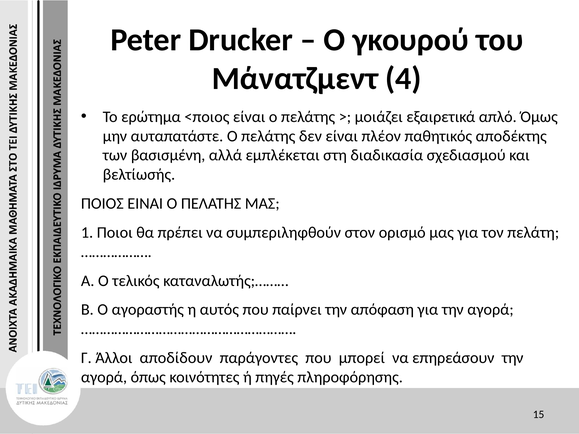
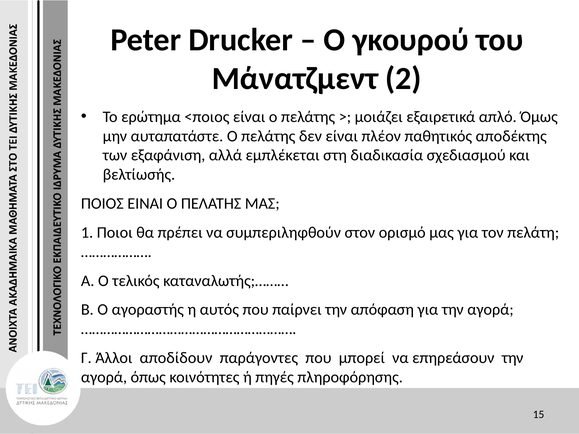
4: 4 -> 2 (403, 79)
βασισμένη: βασισμένη -> εξαφάνιση (168, 155)
